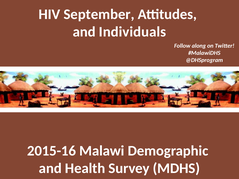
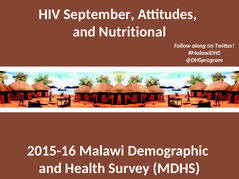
Individuals: Individuals -> Nutritional (132, 32)
